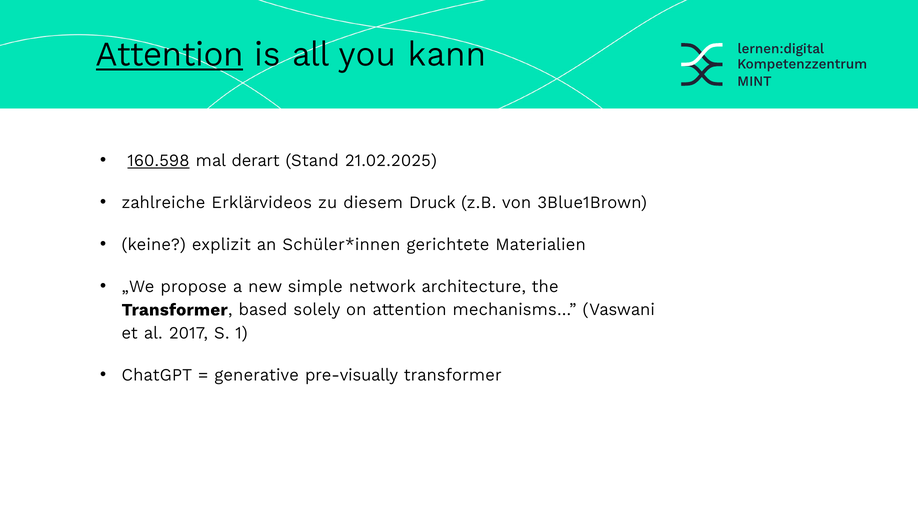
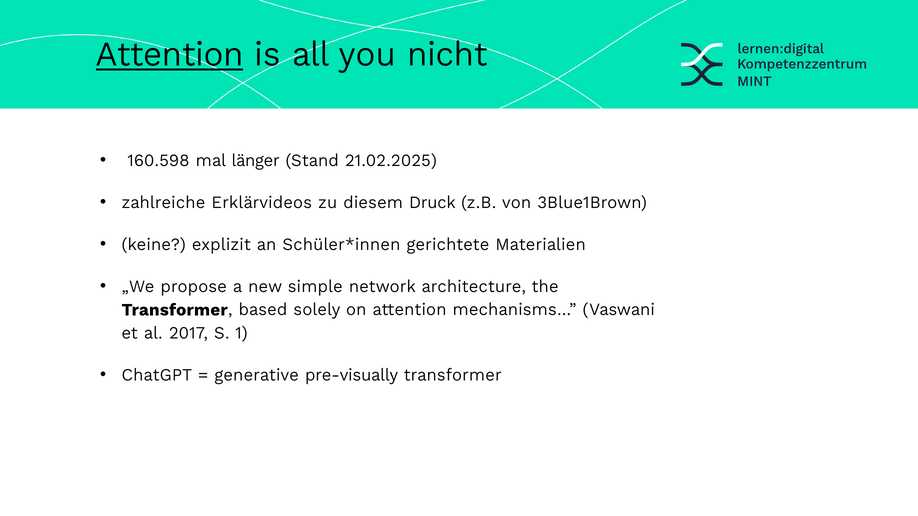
kann: kann -> nicht (447, 55)
160.598 underline: present -> none (159, 161)
derart: derart -> länger (256, 161)
